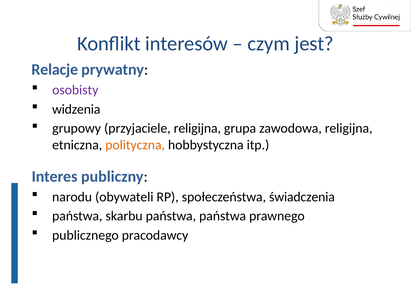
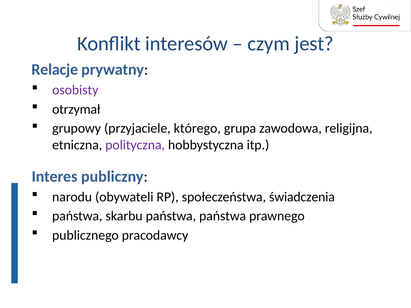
widzenia: widzenia -> otrzymał (76, 109)
przyjaciele religijna: religijna -> którego (197, 129)
polityczna colour: orange -> purple (135, 145)
